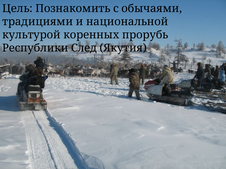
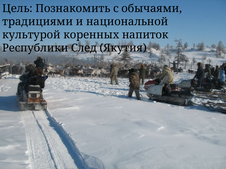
прорубь: прорубь -> напиток (145, 35)
